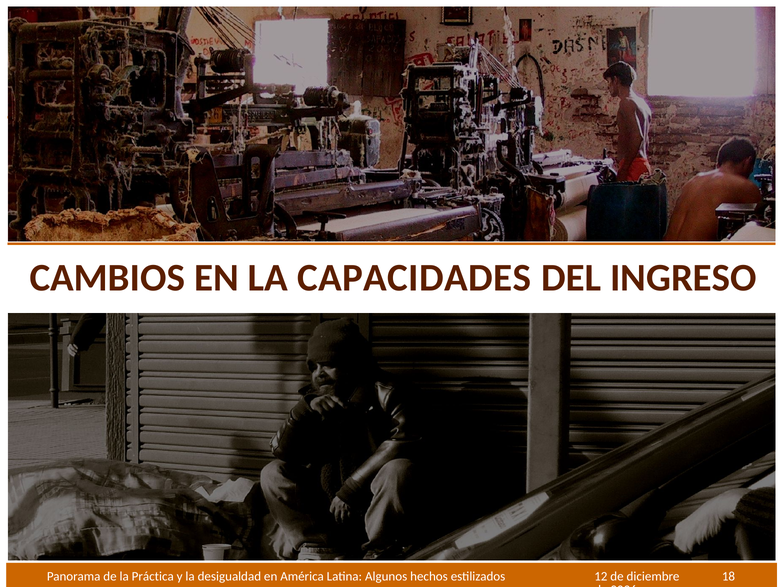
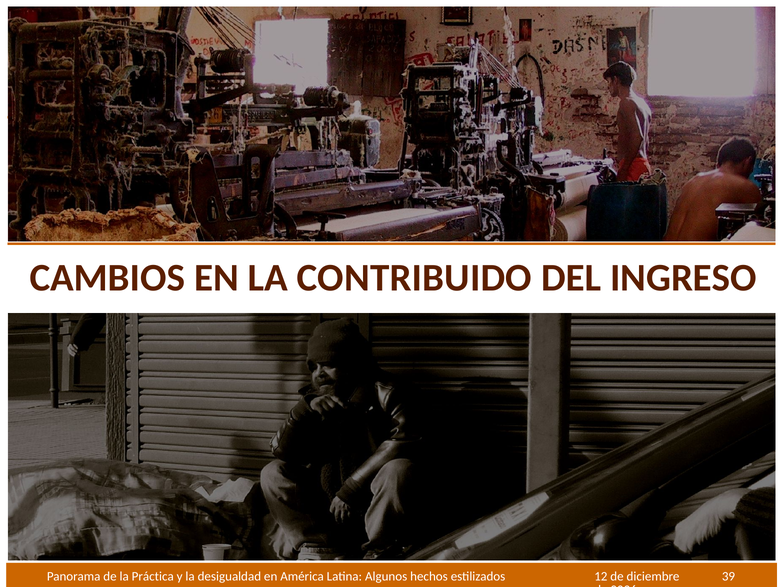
CAPACIDADES: CAPACIDADES -> CONTRIBUIDO (414, 278)
18: 18 -> 39 (728, 576)
